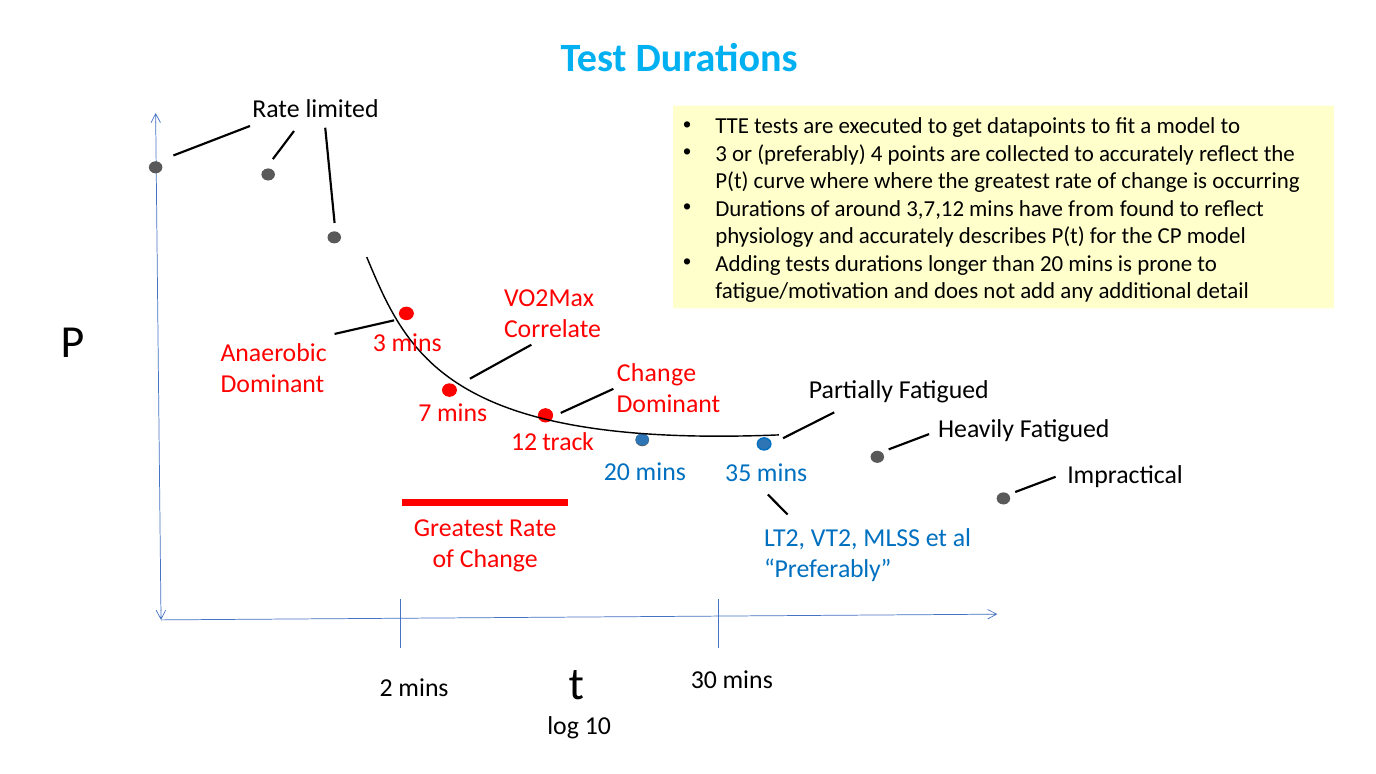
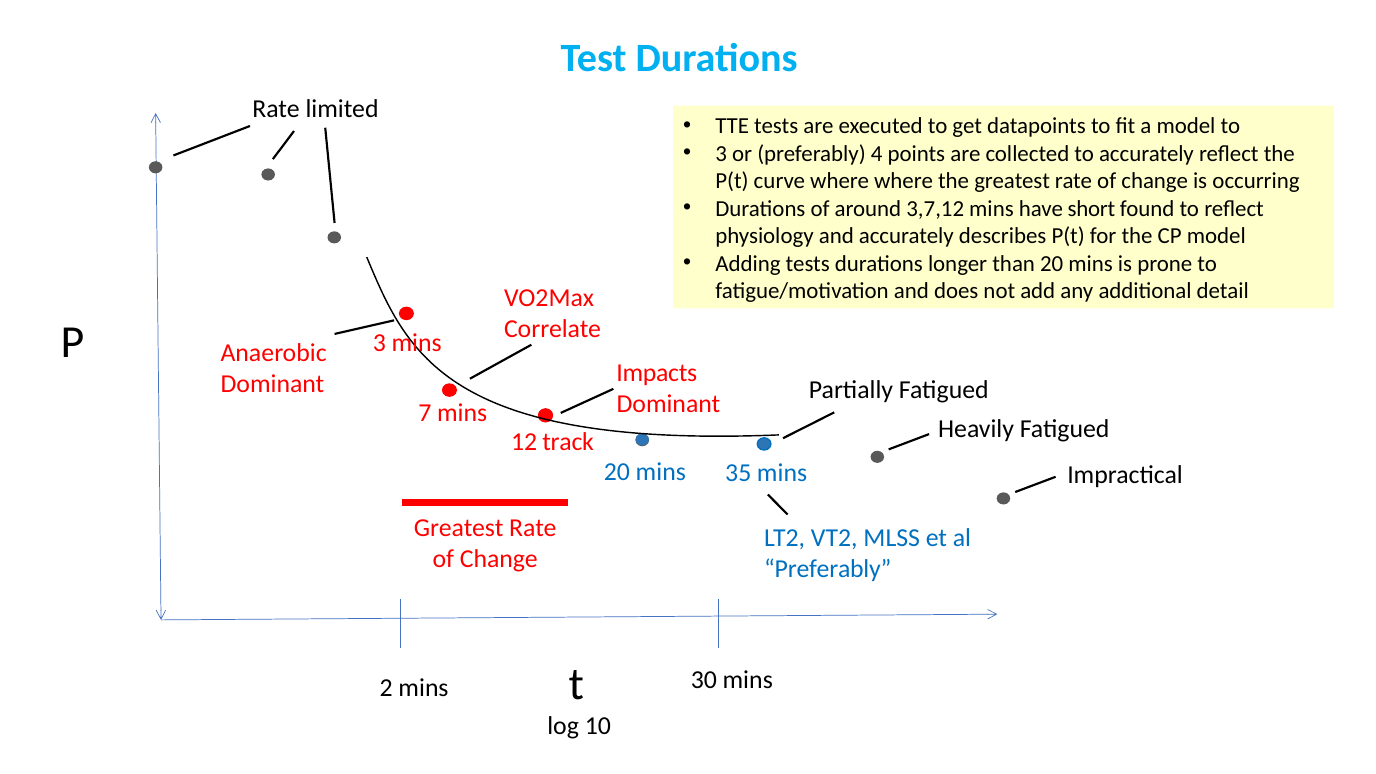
from: from -> short (1091, 209)
Change: Change -> Impacts (657, 373)
